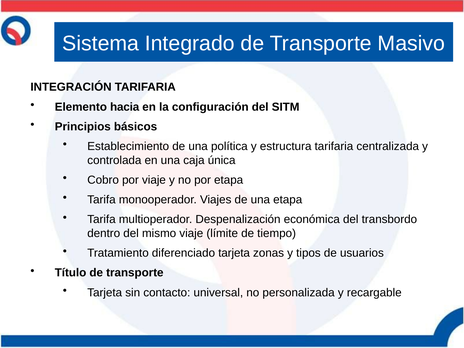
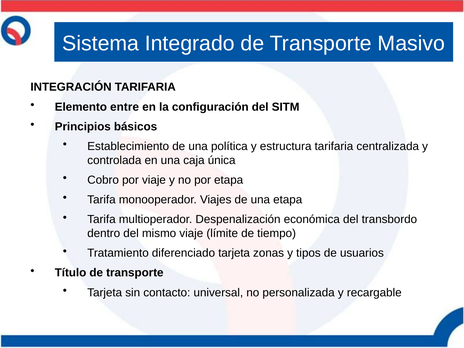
hacia: hacia -> entre (125, 107)
